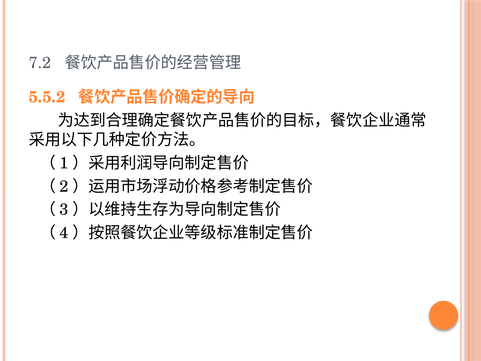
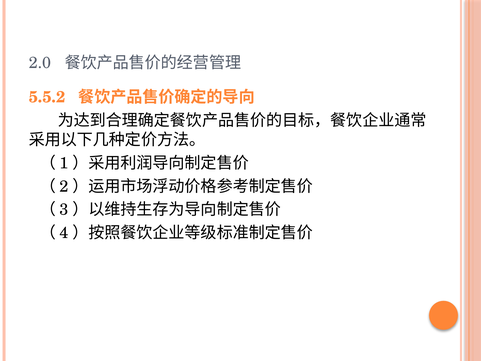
7.2: 7.2 -> 2.0 (40, 63)
